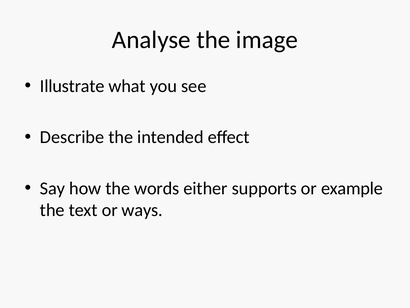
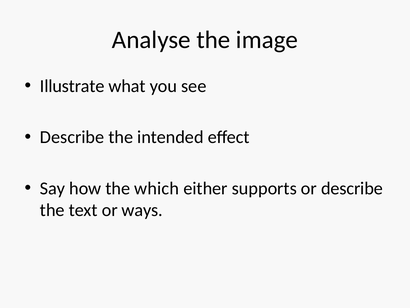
words: words -> which (157, 188)
or example: example -> describe (352, 188)
